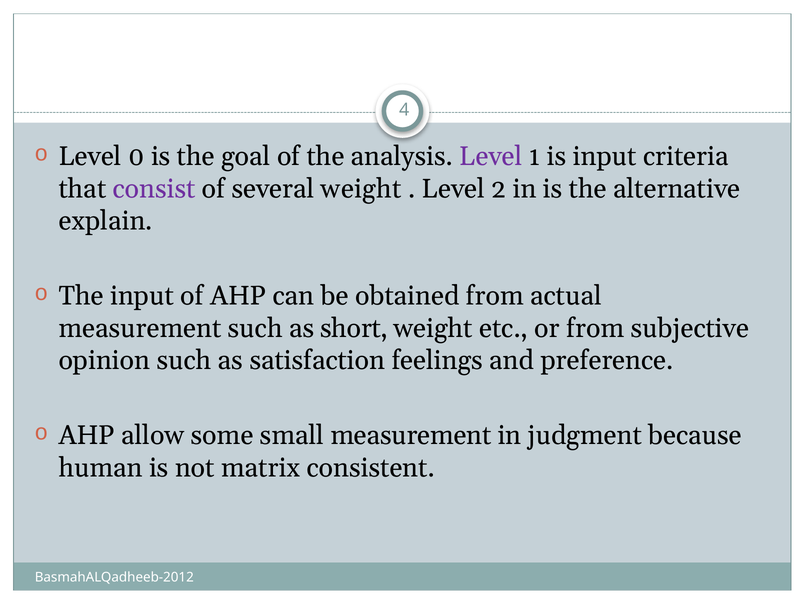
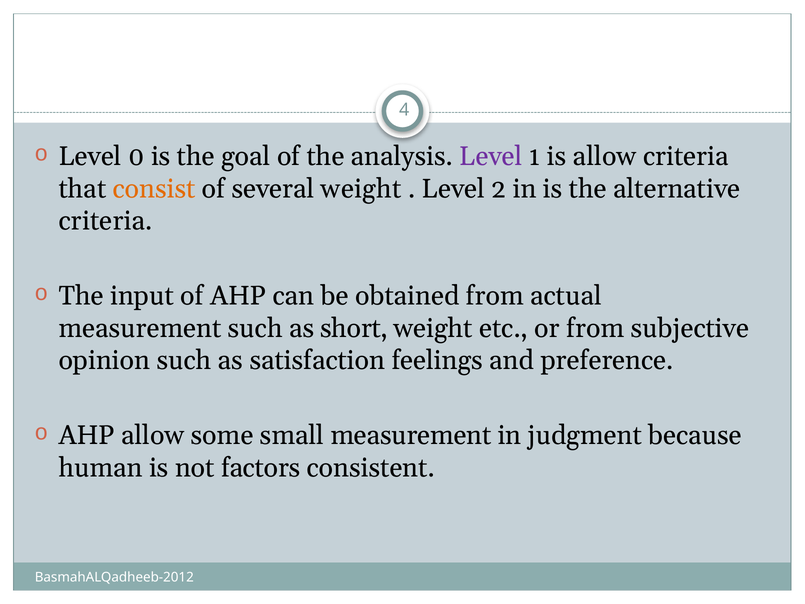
is input: input -> allow (605, 156)
consist colour: purple -> orange (154, 189)
explain: explain -> criteria (106, 221)
matrix: matrix -> factors (261, 468)
